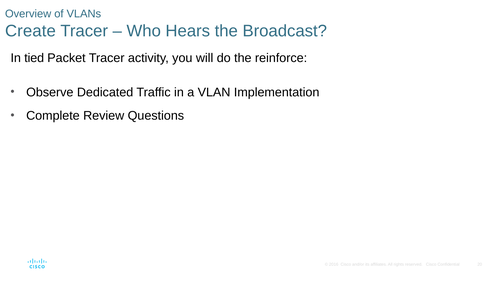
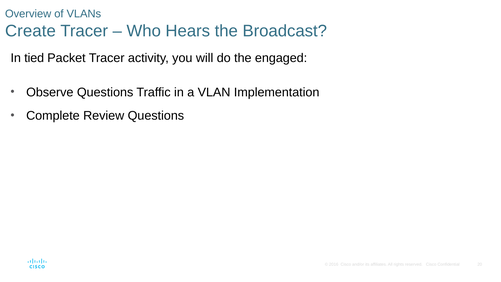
reinforce: reinforce -> engaged (281, 58)
Observe Dedicated: Dedicated -> Questions (105, 92)
